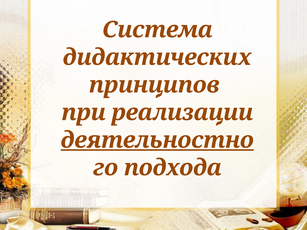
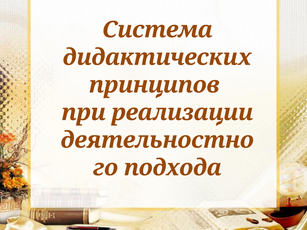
деятельностно underline: present -> none (157, 140)
